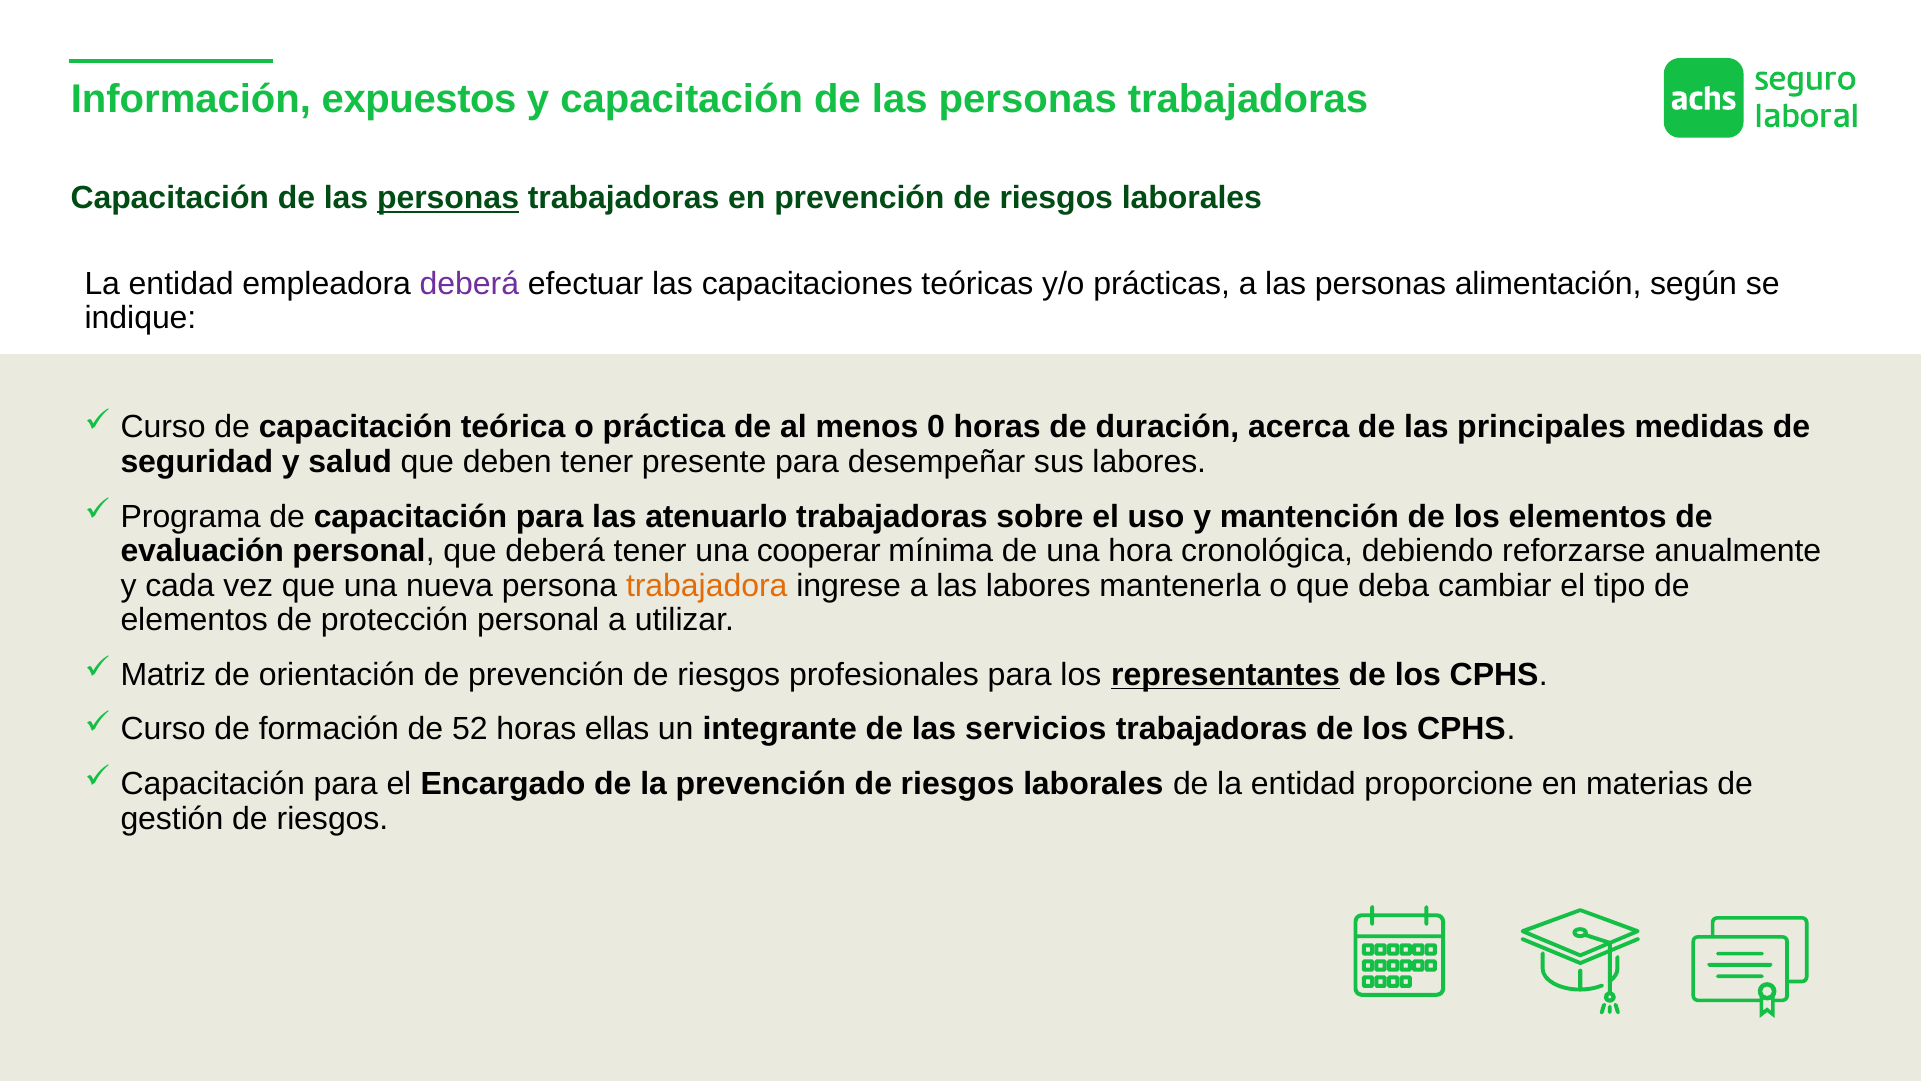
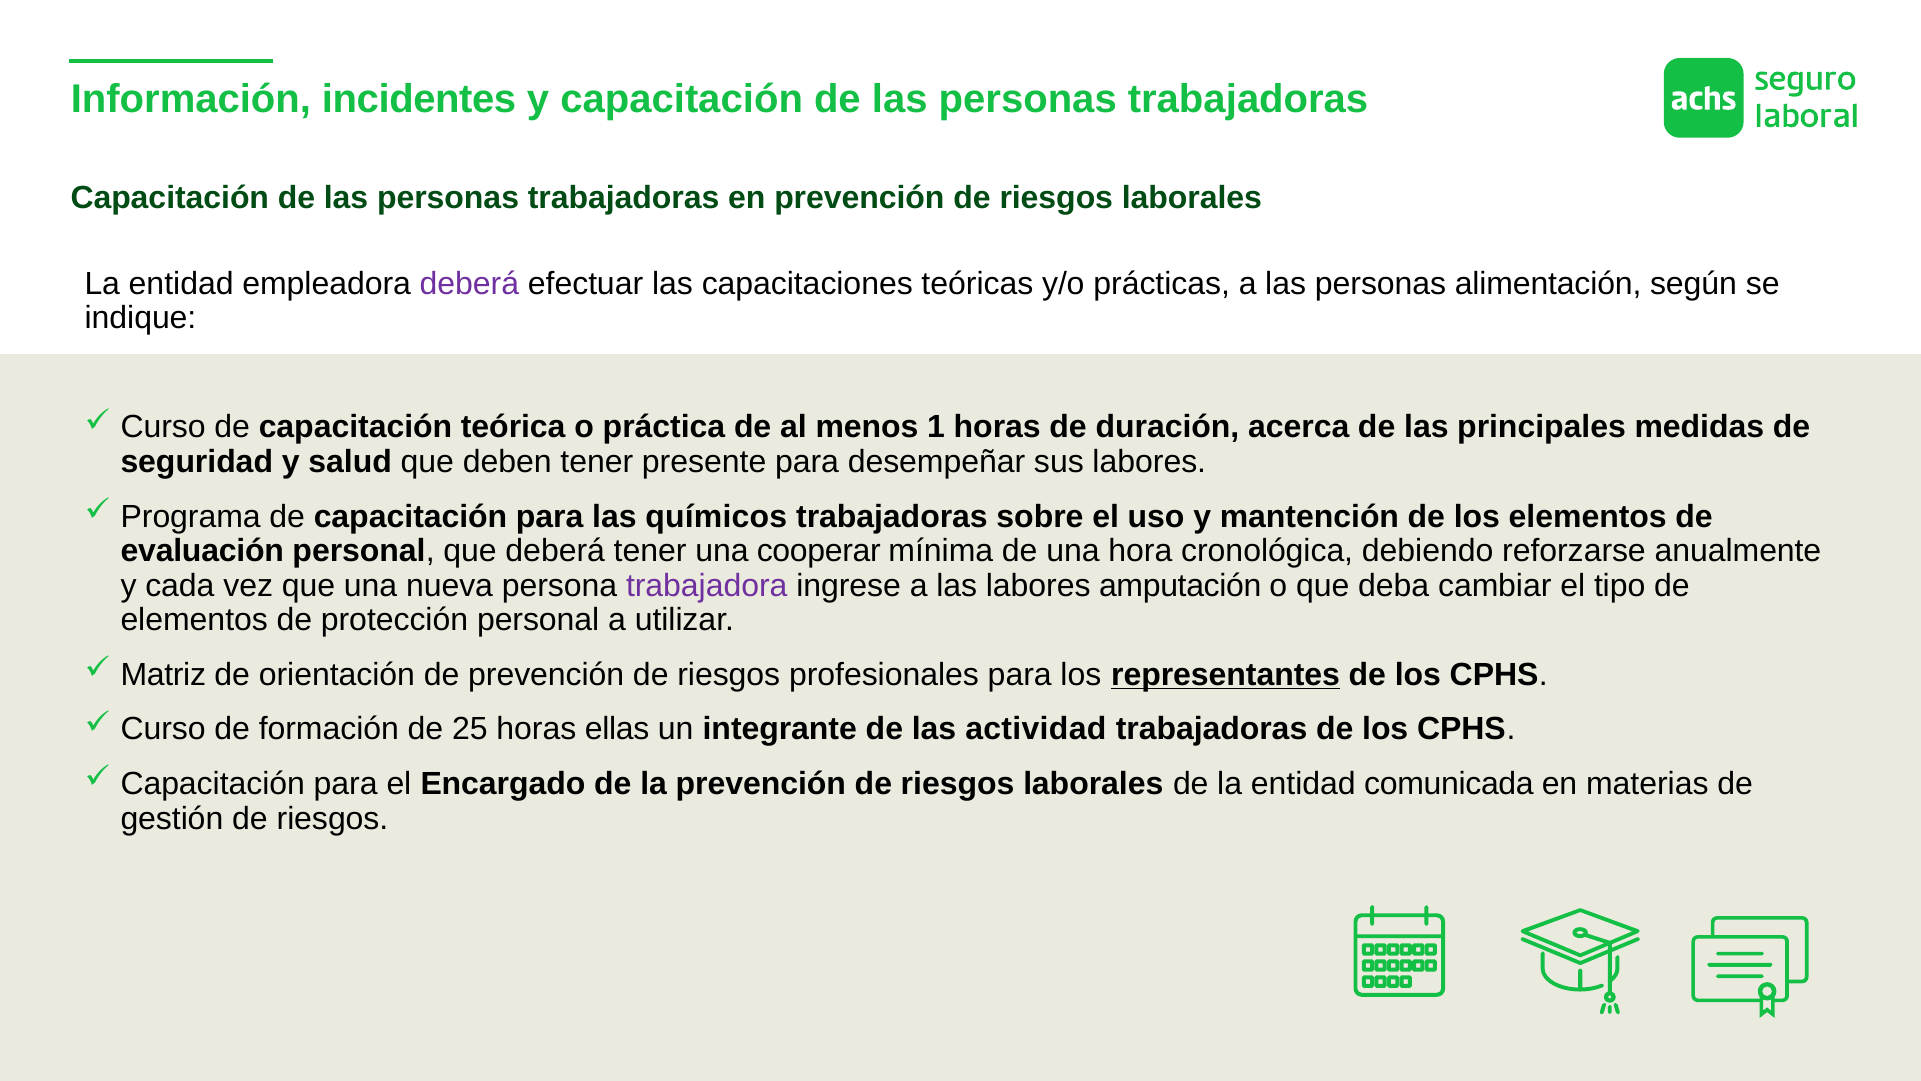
expuestos: expuestos -> incidentes (419, 100)
personas underline: present -> none (448, 198)
0: 0 -> 1 (936, 427)
atenuarlo: atenuarlo -> químicos (716, 516)
trabajadora colour: orange -> purple (707, 585)
mantenerla: mantenerla -> amputación (1180, 585)
52: 52 -> 25 (470, 729)
servicios: servicios -> actividad (1036, 729)
proporcione: proporcione -> comunicada (1449, 784)
